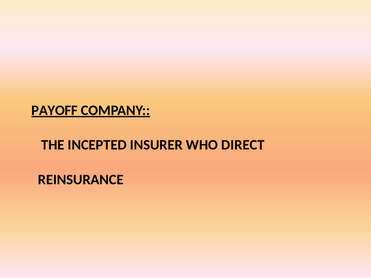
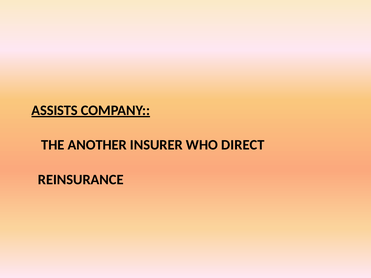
PAYOFF: PAYOFF -> ASSISTS (55, 110)
INCEPTED: INCEPTED -> ANOTHER (97, 145)
